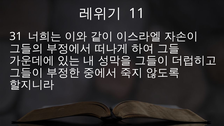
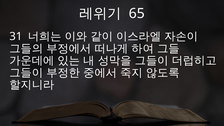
11: 11 -> 65 (137, 13)
